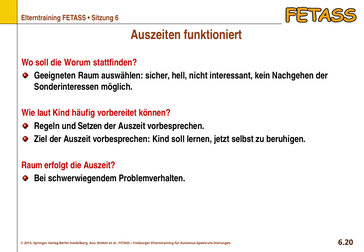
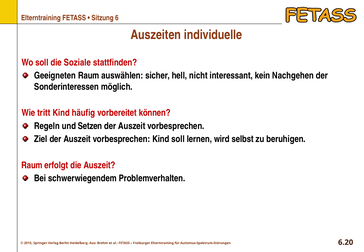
funktioniert: funktioniert -> individuelle (213, 35)
Worum: Worum -> Soziale (77, 62)
laut: laut -> tritt (44, 113)
jetzt: jetzt -> wird (222, 139)
